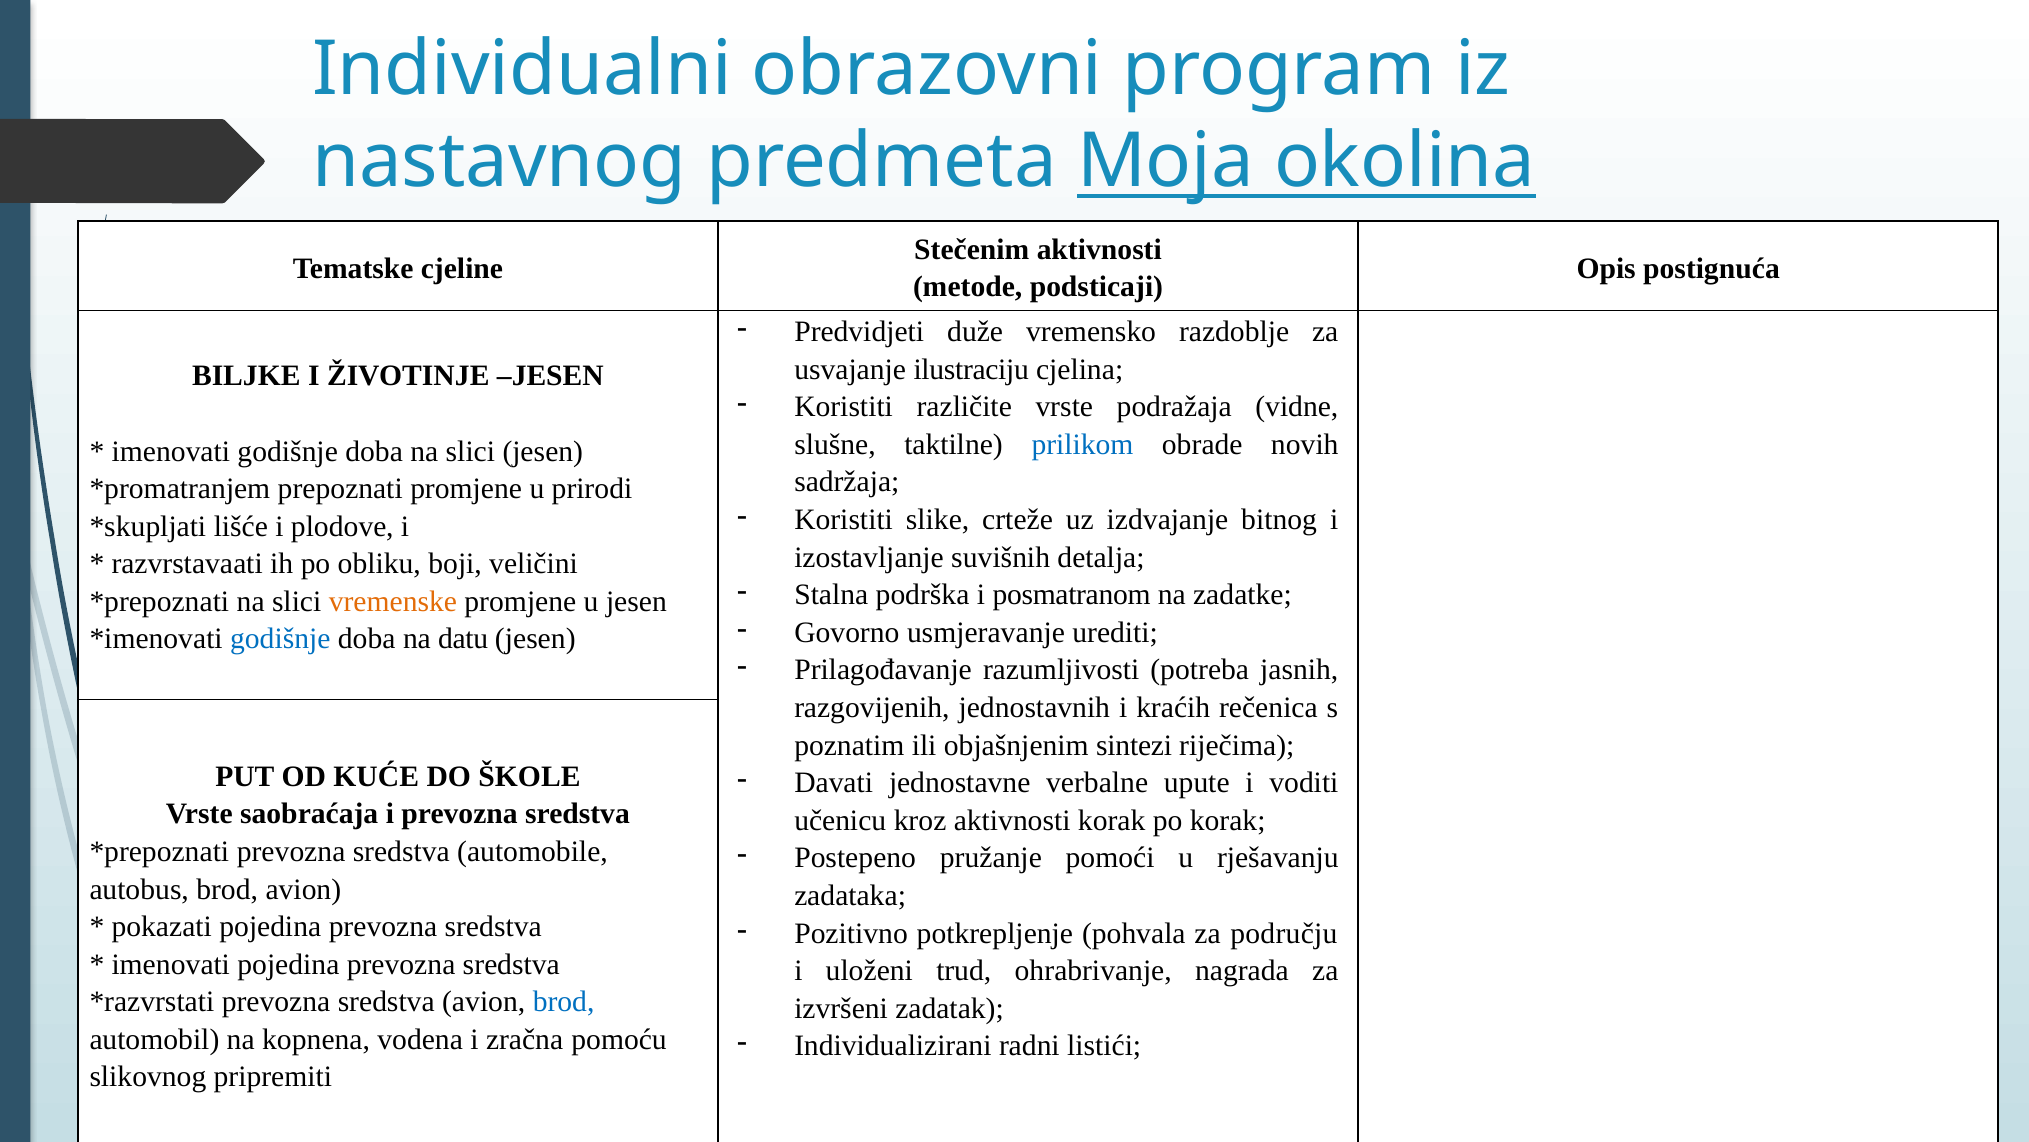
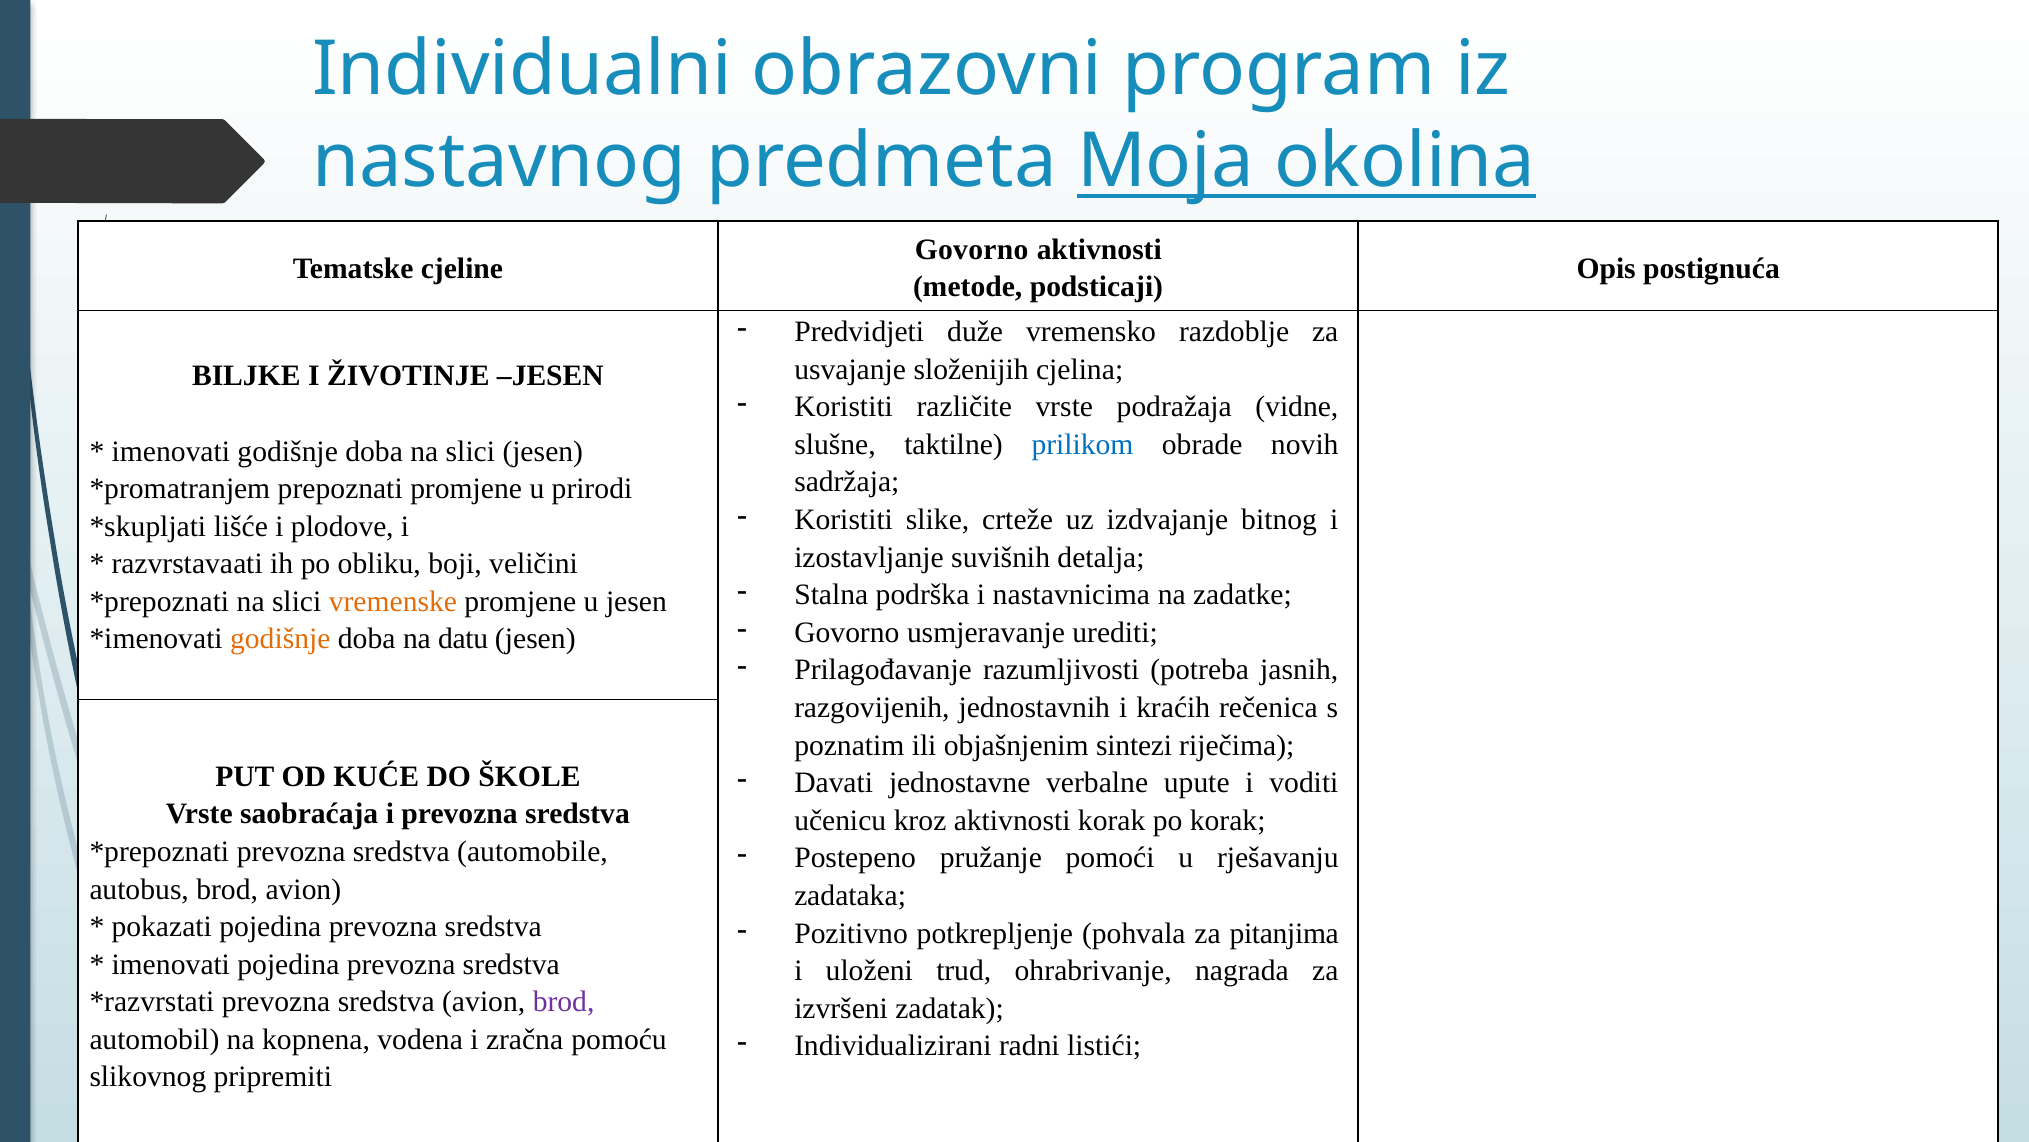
Stečenim: Stečenim -> Govorno (972, 249)
ilustraciju: ilustraciju -> složenijih (971, 369)
posmatranom: posmatranom -> nastavnicima (1071, 595)
godišnje colour: blue -> orange (280, 639)
području: području -> pitanjima (1284, 933)
brod colour: blue -> purple (564, 1001)
